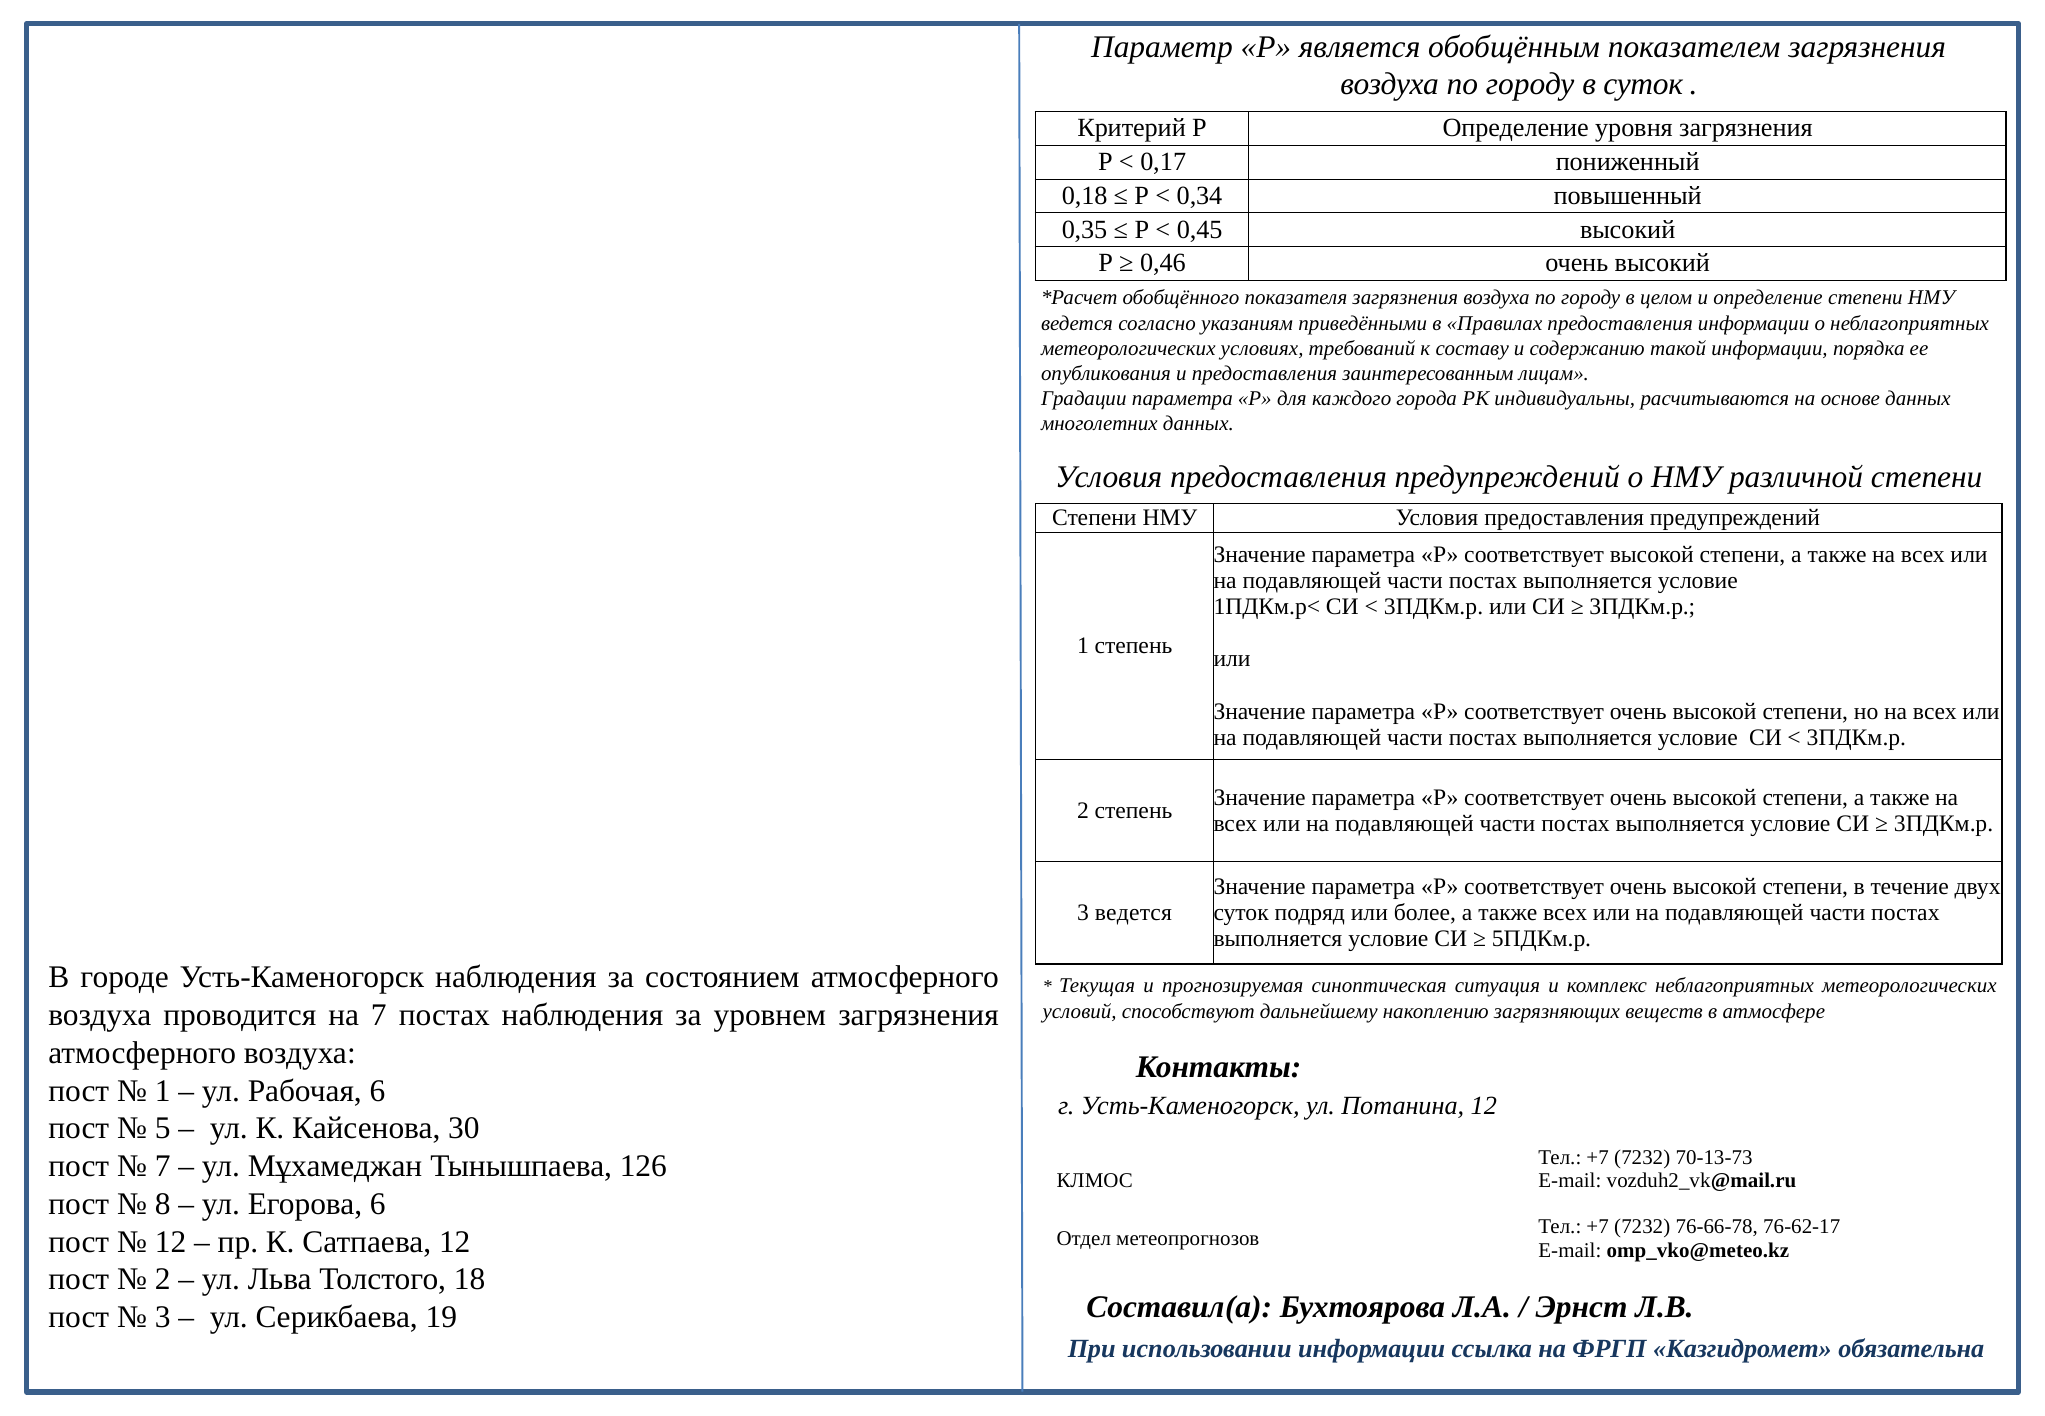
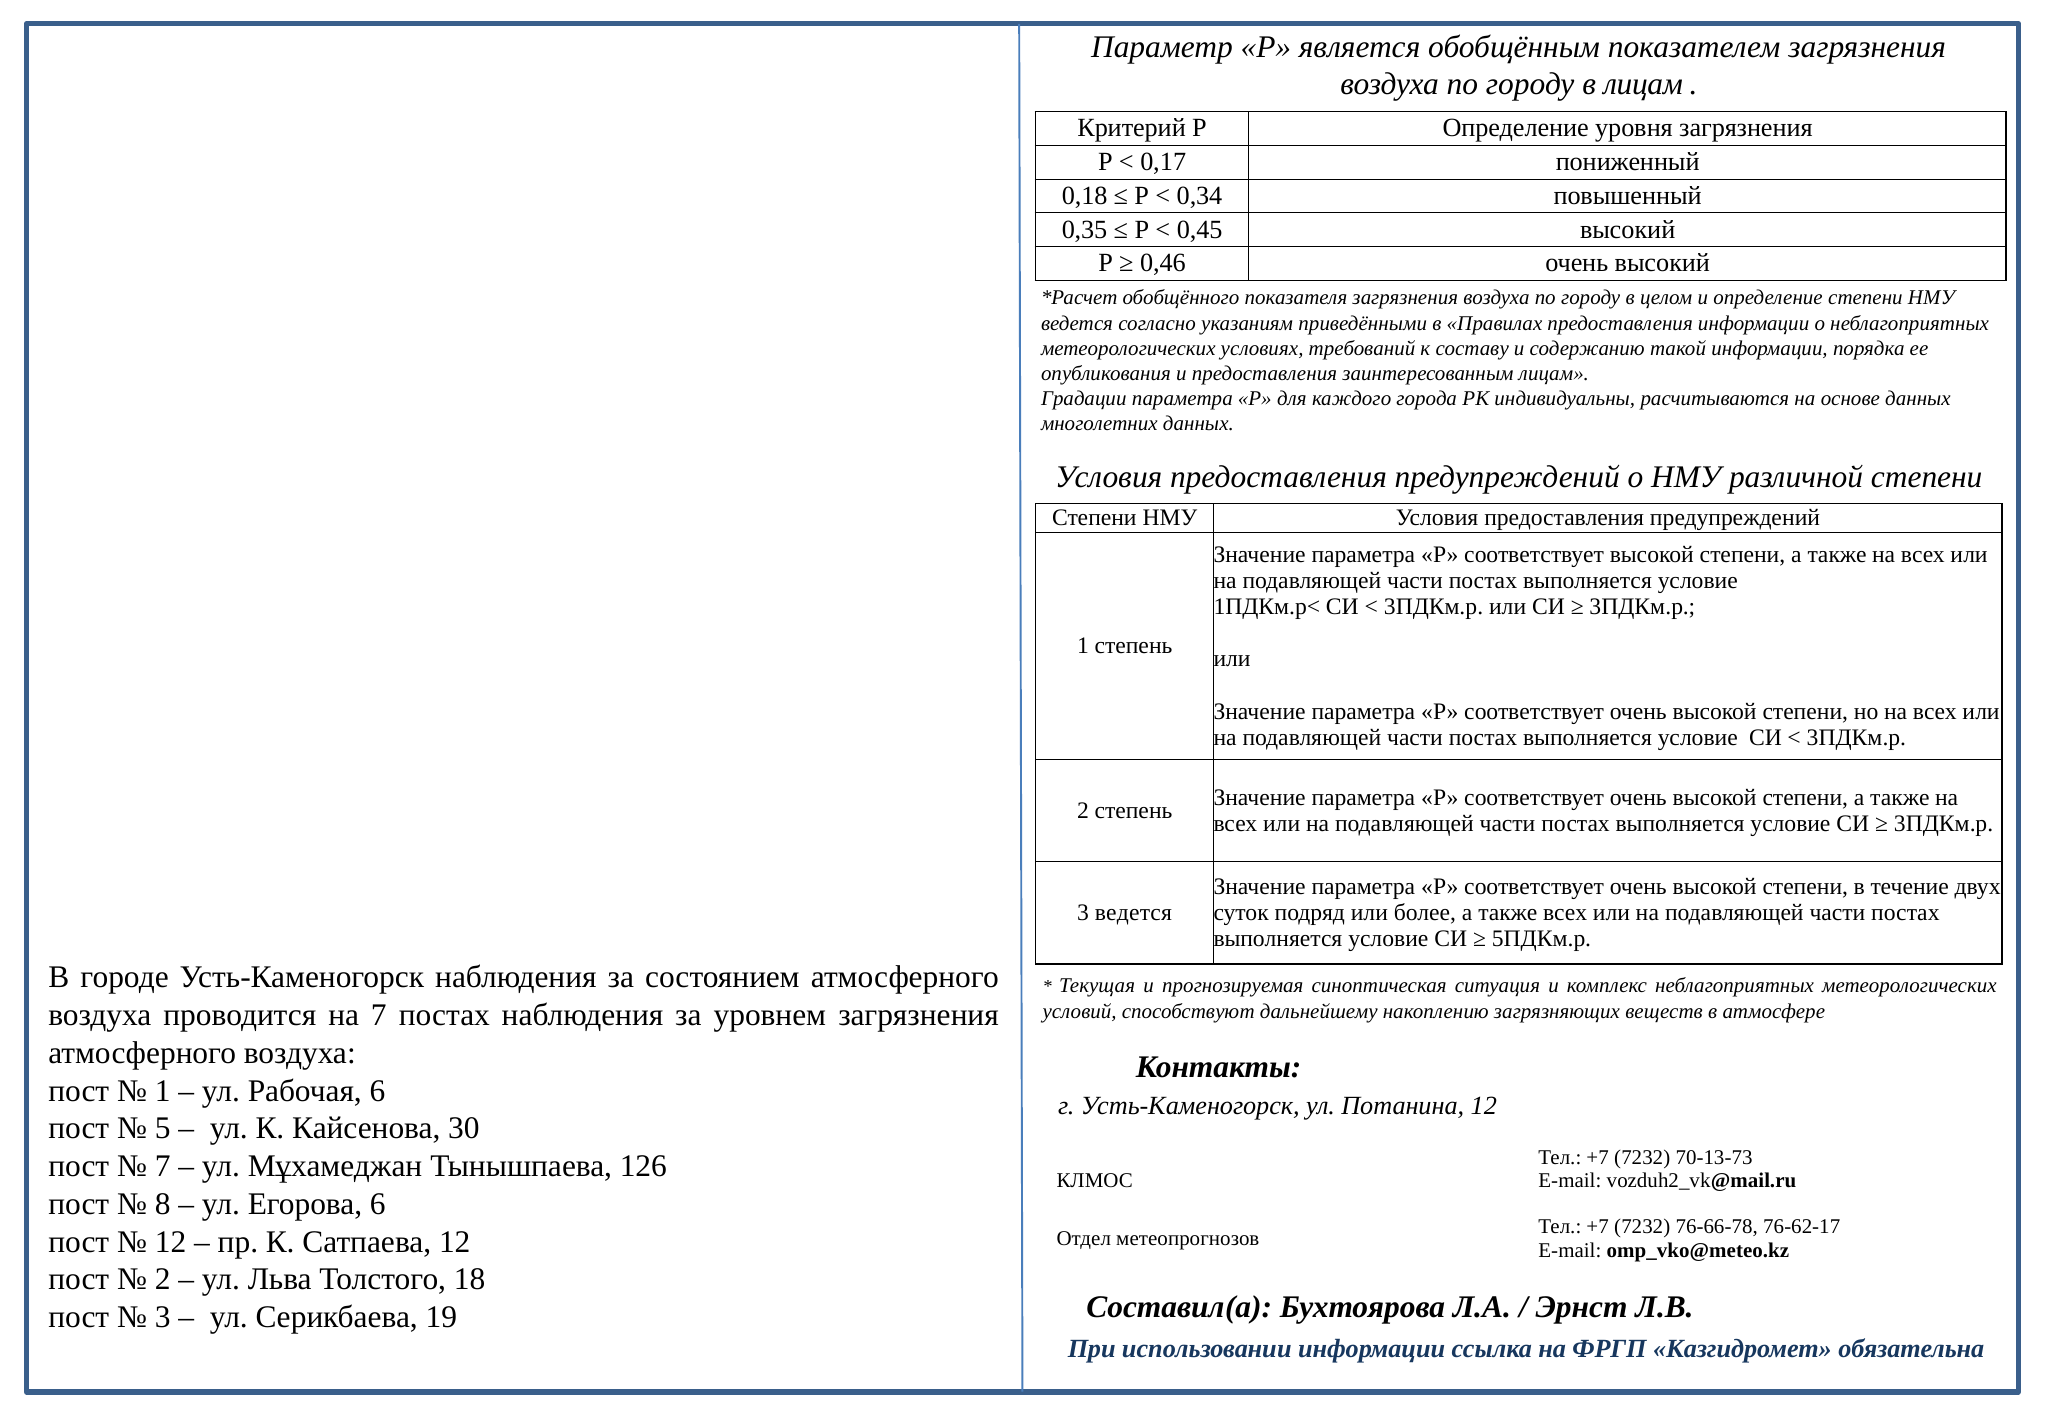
в суток: суток -> лицам (1643, 85)
